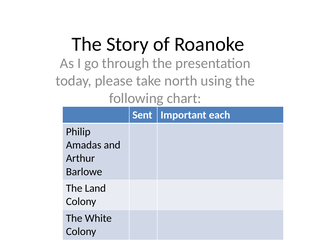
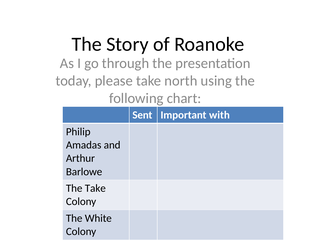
each: each -> with (219, 115)
The Land: Land -> Take (95, 188)
